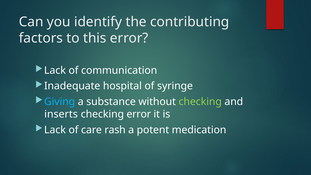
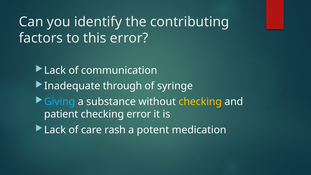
hospital: hospital -> through (122, 86)
checking colour: light green -> yellow (200, 102)
inserts: inserts -> patient (61, 114)
